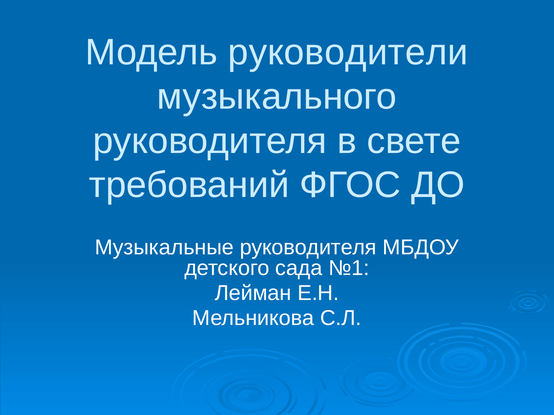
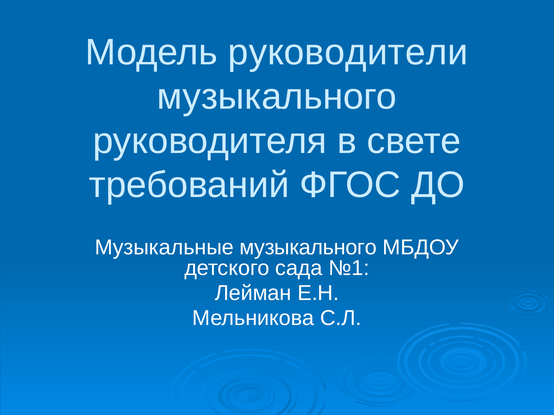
Музыкальные руководителя: руководителя -> музыкального (308, 248)
